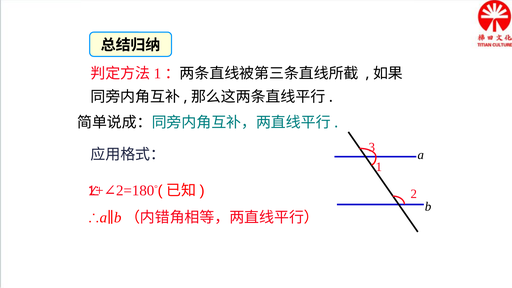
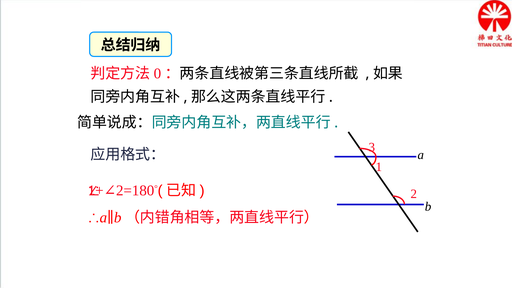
1: 1 -> 0 (157, 74)
